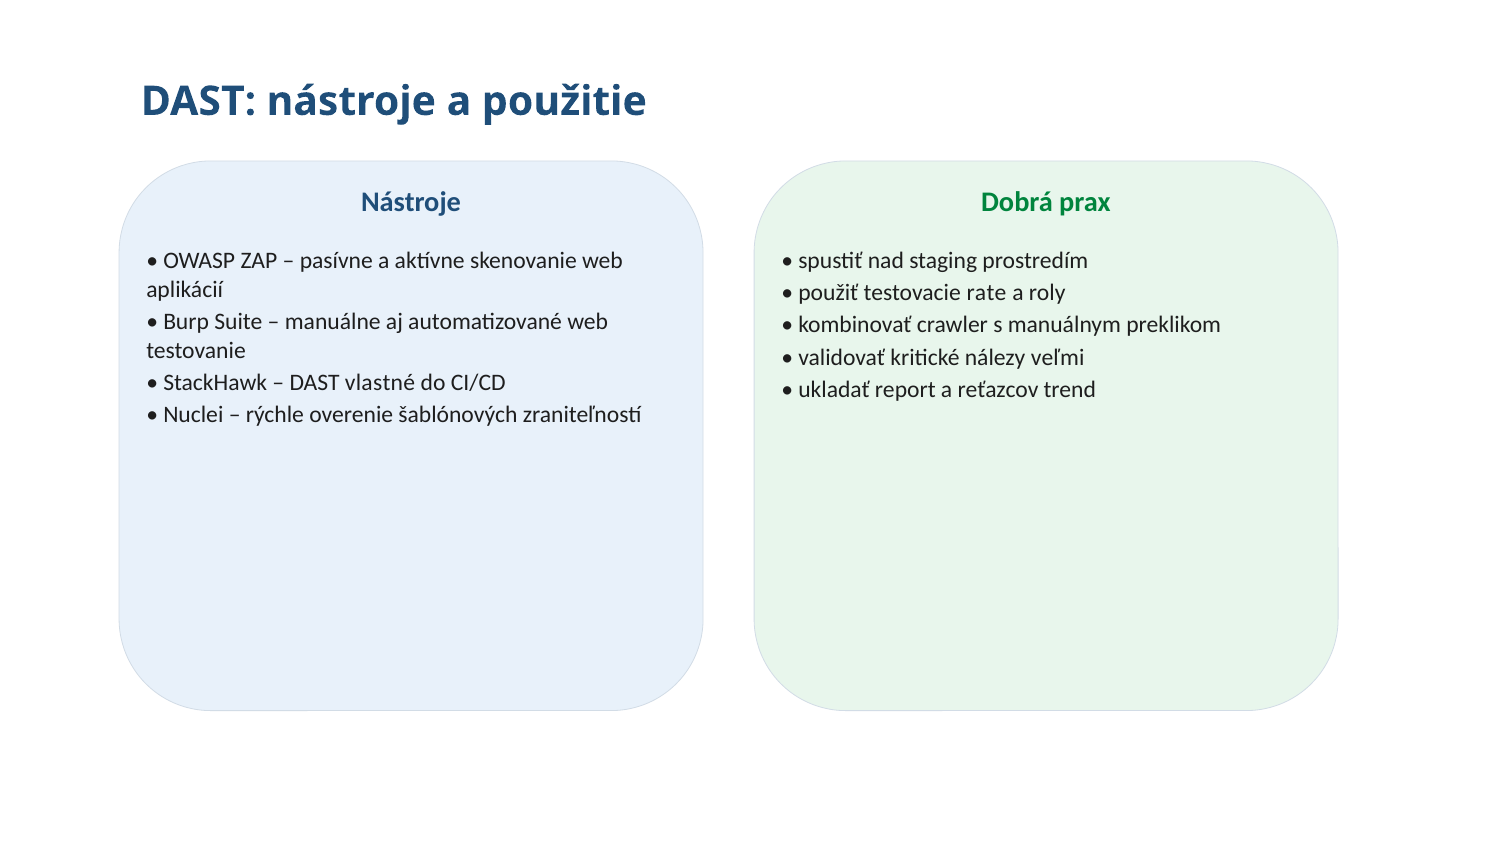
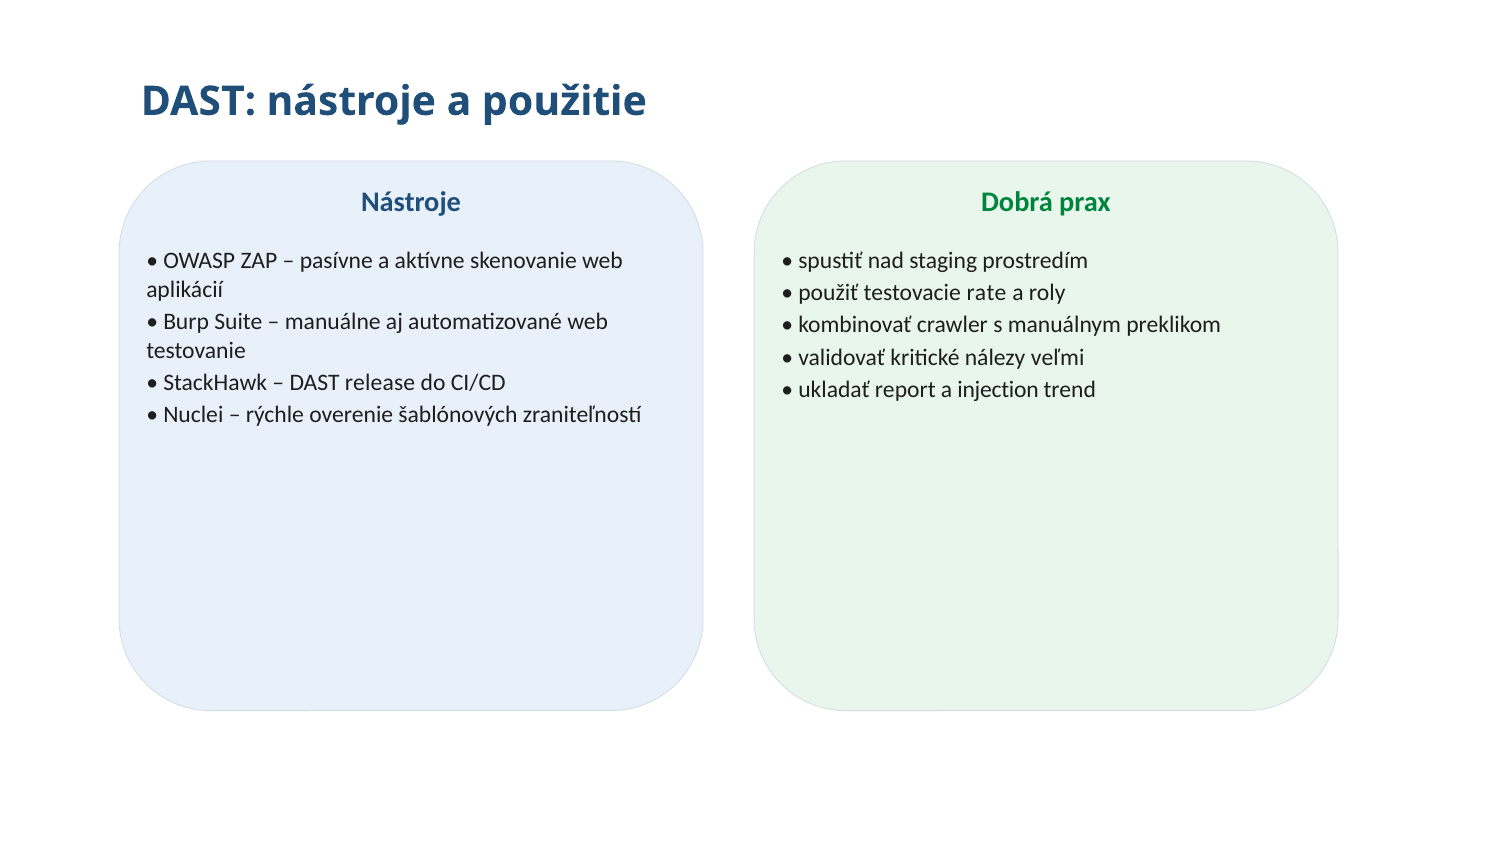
vlastné: vlastné -> release (380, 383)
reťazcov: reťazcov -> injection (998, 390)
